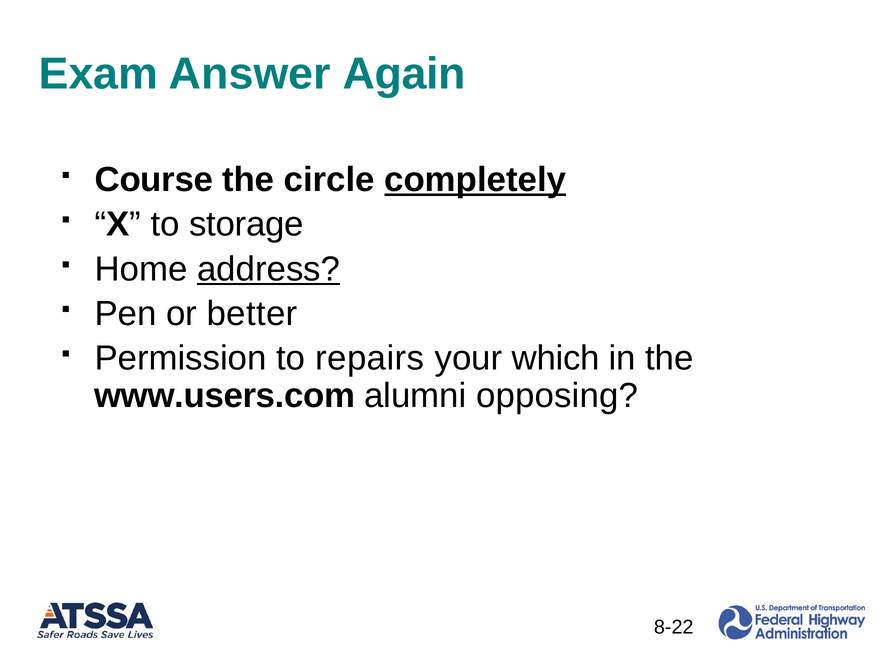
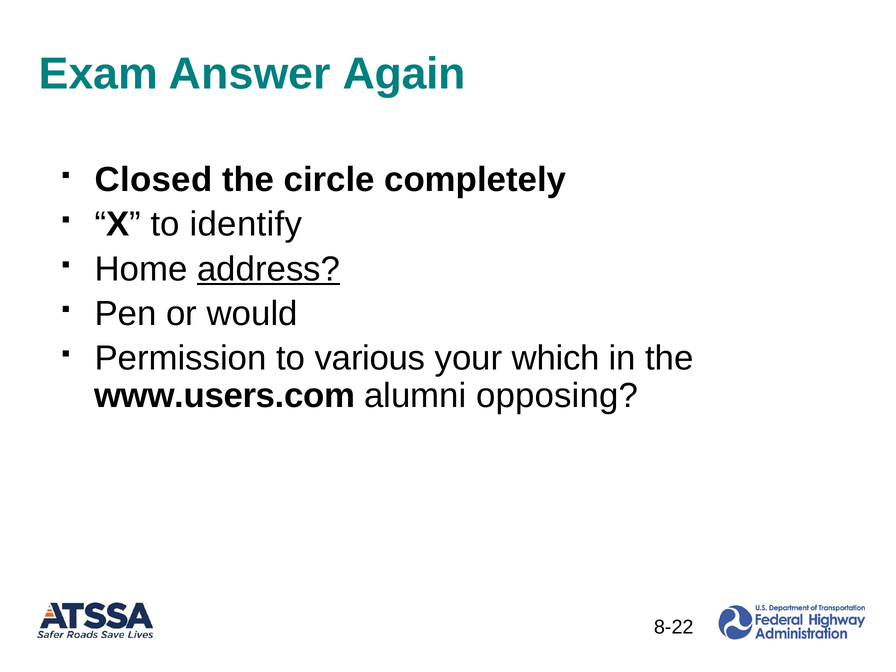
Course: Course -> Closed (154, 180)
completely underline: present -> none (475, 180)
storage: storage -> identify (246, 224)
better: better -> would (252, 314)
repairs: repairs -> various (370, 358)
